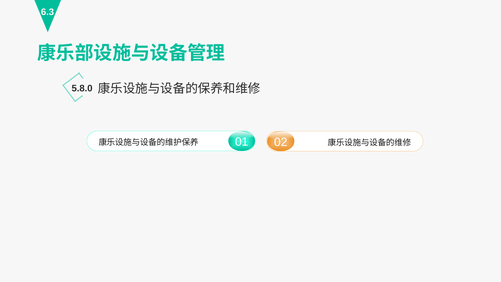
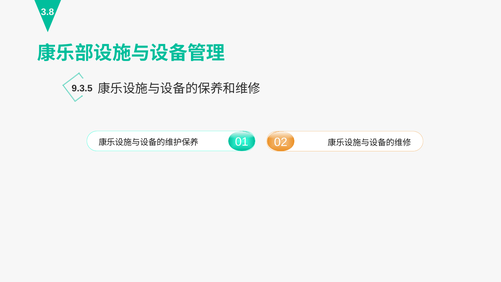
6.3: 6.3 -> 3.8 (48, 12)
5.8.0: 5.8.0 -> 9.3.5 (82, 88)
